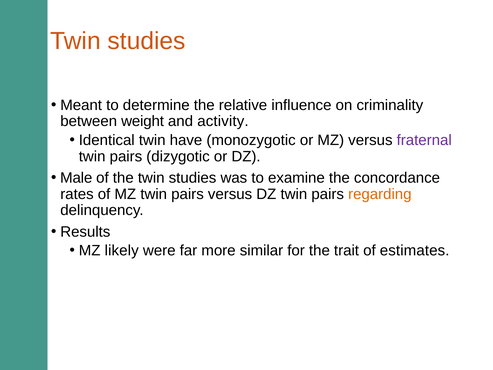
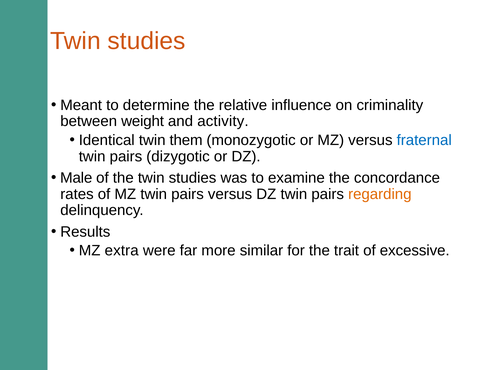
have: have -> them (186, 140)
fraternal colour: purple -> blue (424, 140)
likely: likely -> extra (122, 250)
estimates: estimates -> excessive (415, 250)
